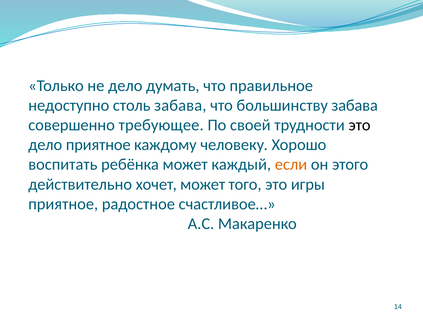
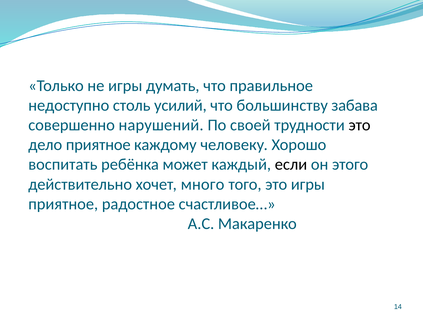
не дело: дело -> игры (125, 86)
столь забава: забава -> усилий (180, 105)
требующее: требующее -> нарушений (161, 125)
если colour: orange -> black (291, 165)
хочет может: может -> много (203, 184)
